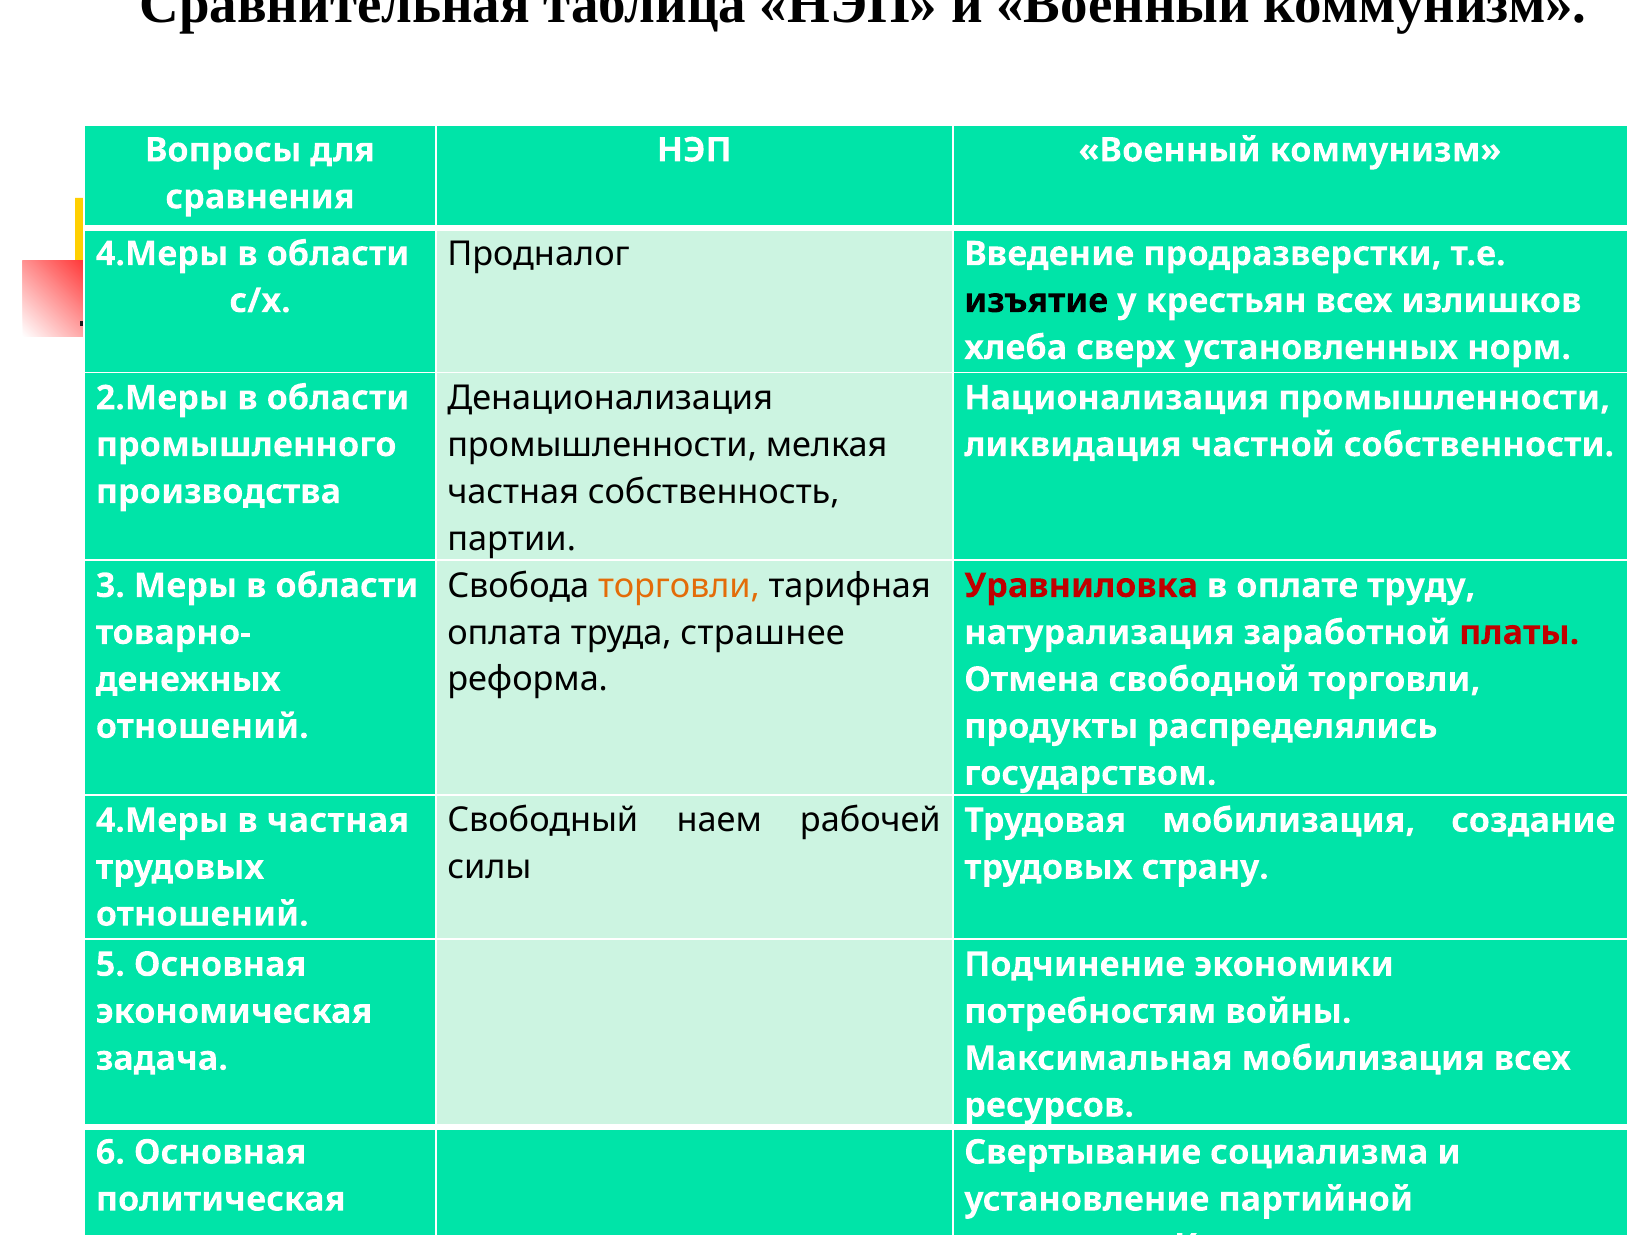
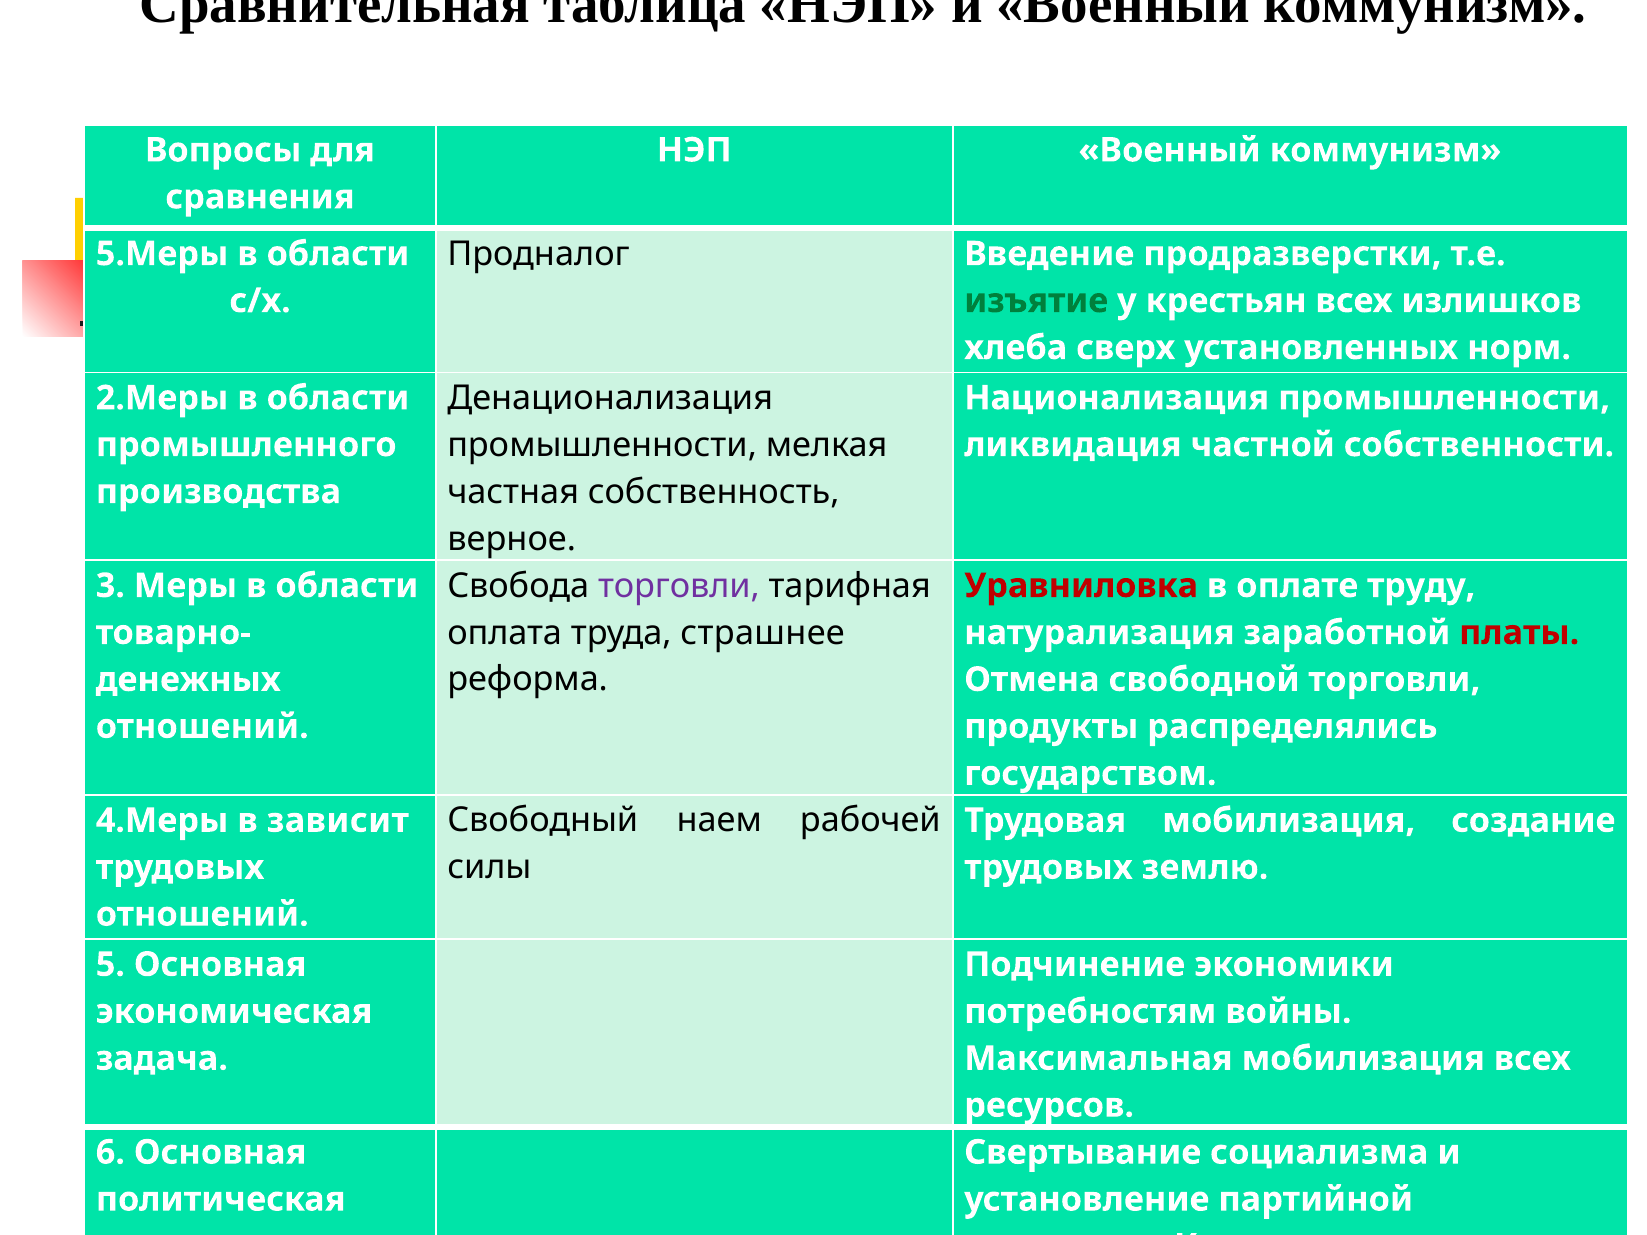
4.Меры: 4.Меры -> 5.Меры (162, 254)
изъятие colour: black -> green (1036, 301)
партии: партии -> верное (512, 539)
торговли colour: orange -> purple (679, 586)
в частная: частная -> зависит (338, 821)
страну: страну -> землю (1205, 868)
